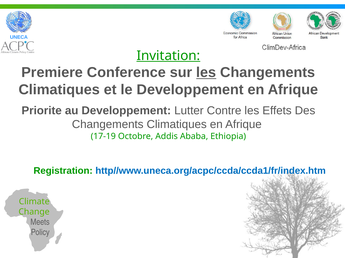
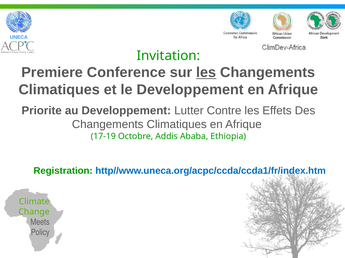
Invitation underline: present -> none (168, 56)
